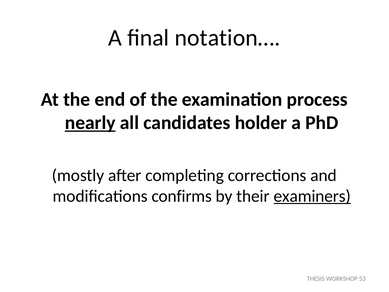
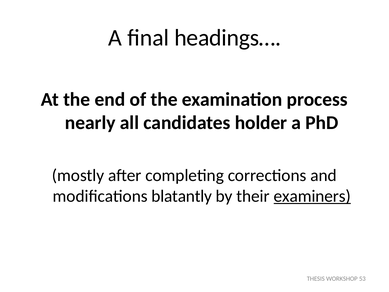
notation…: notation… -> headings… (228, 38)
nearly underline: present -> none (90, 123)
confirms: confirms -> blatantly (182, 196)
